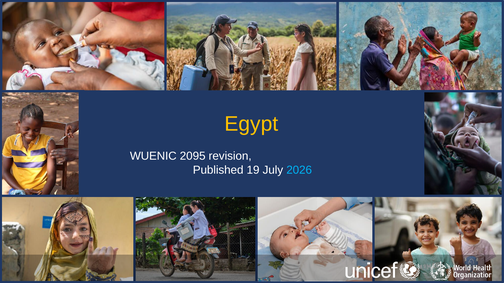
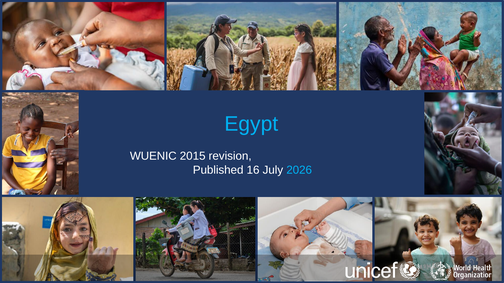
Egypt colour: yellow -> light blue (251, 124)
2095: 2095 -> 2015 (193, 156)
19: 19 -> 16 (253, 170)
